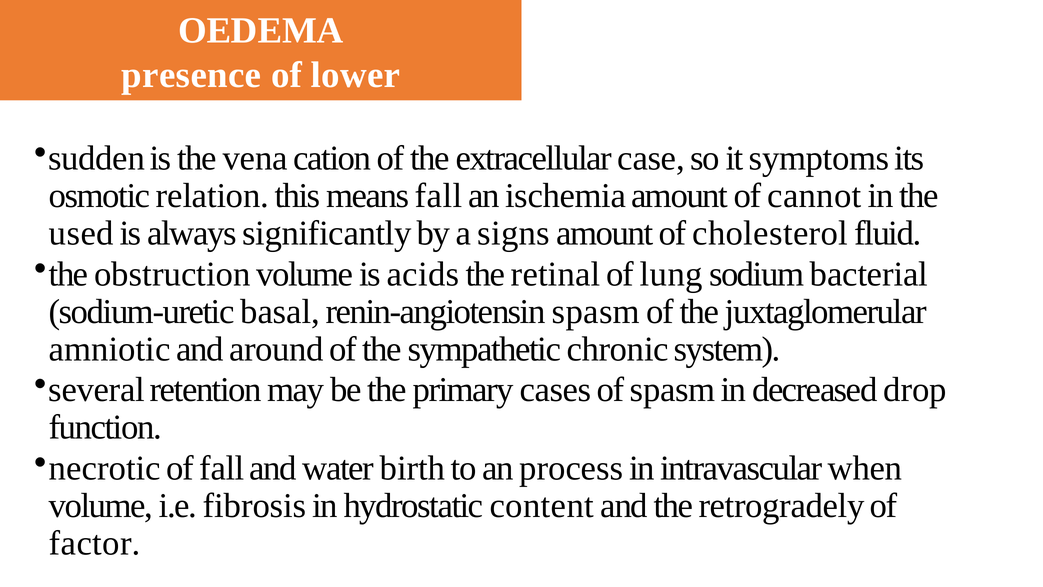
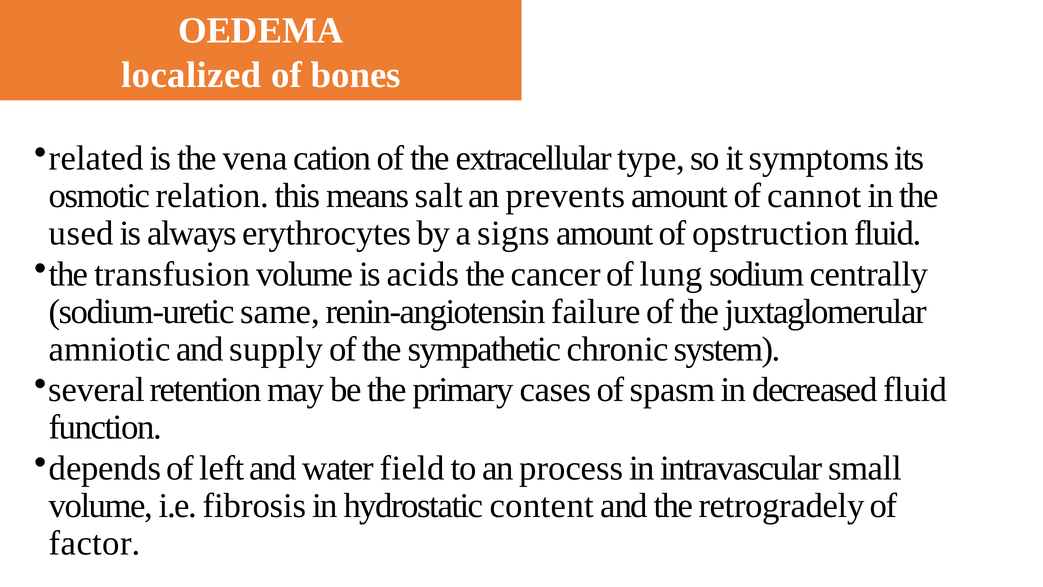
presence: presence -> localized (191, 75)
lower: lower -> bones (356, 75)
sudden: sudden -> related (96, 158)
case: case -> type (651, 158)
means fall: fall -> salt (439, 196)
ischemia: ischemia -> prevents (565, 196)
significantly: significantly -> erythrocytes (327, 233)
cholesterol: cholesterol -> opstruction (770, 233)
obstruction: obstruction -> transfusion (172, 274)
retinal: retinal -> cancer (556, 274)
bacterial: bacterial -> centrally (869, 274)
basal: basal -> same (280, 311)
renin-angiotensin spasm: spasm -> failure (596, 311)
around: around -> supply (276, 349)
decreased drop: drop -> fluid (915, 390)
necrotic: necrotic -> depends (105, 468)
of fall: fall -> left (222, 468)
birth: birth -> field (412, 468)
when: when -> small (865, 468)
